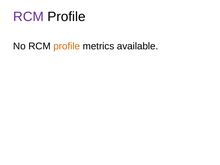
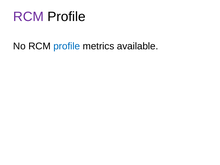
profile colour: orange -> blue (67, 46)
